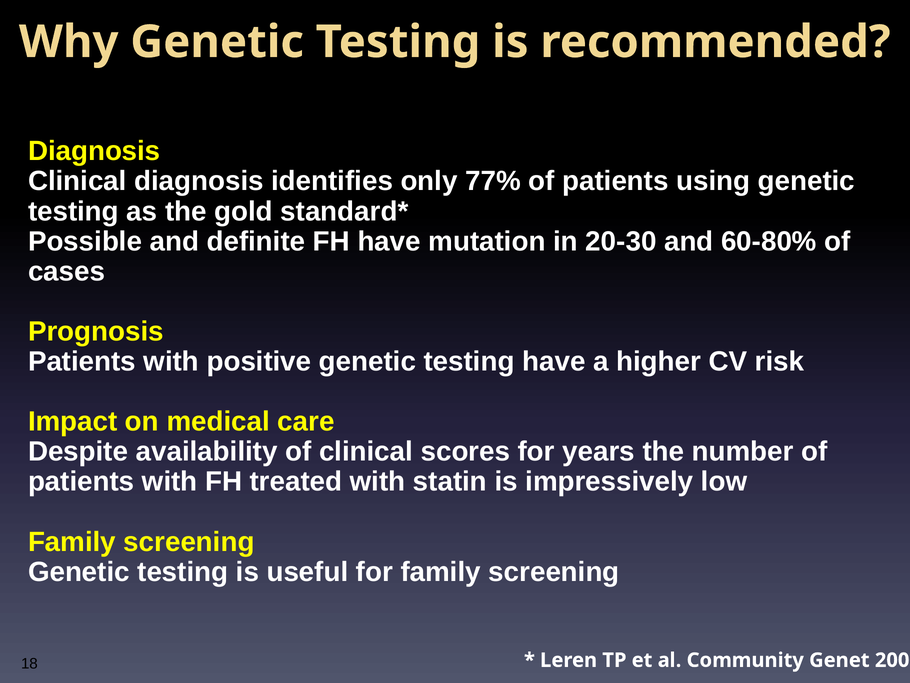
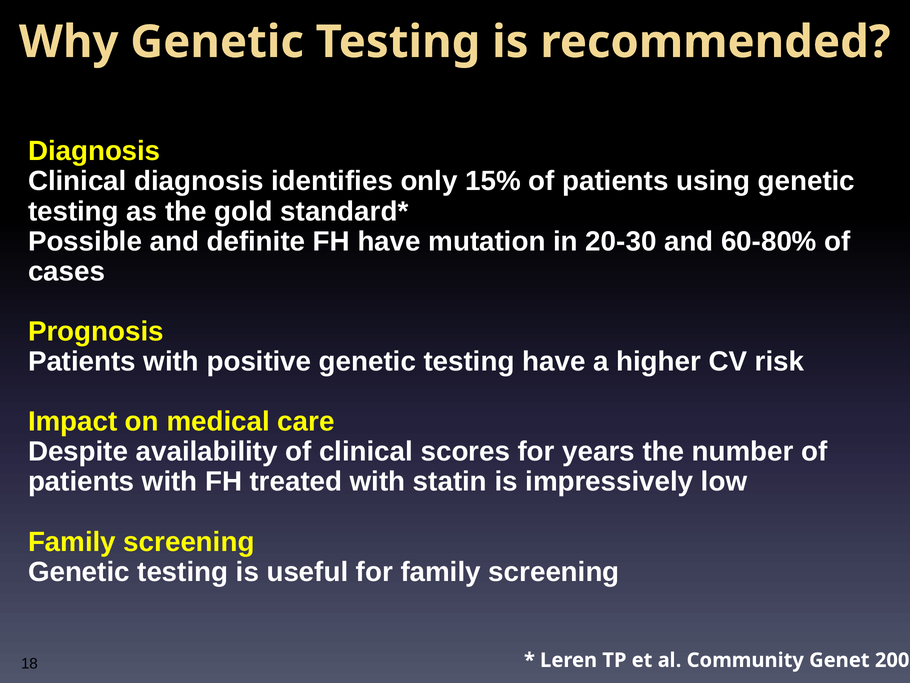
77%: 77% -> 15% (493, 181)
